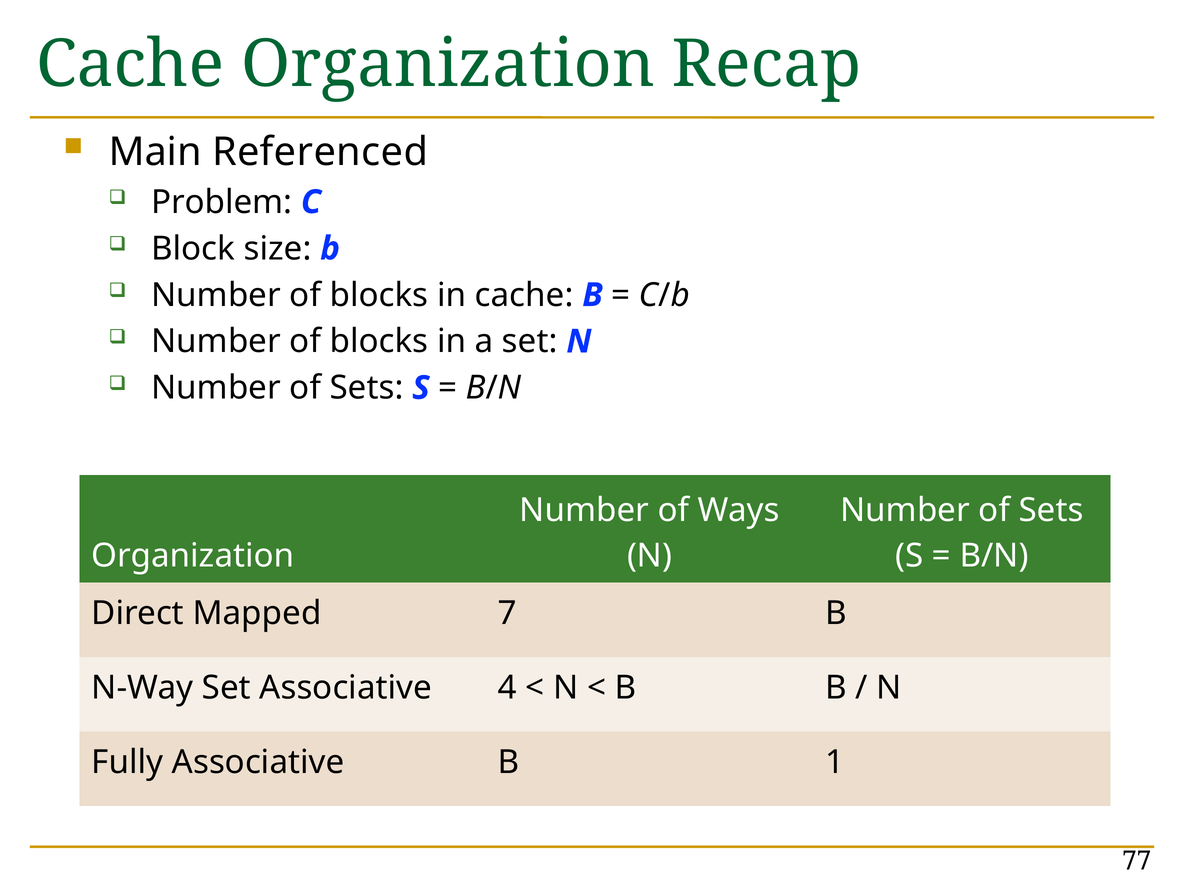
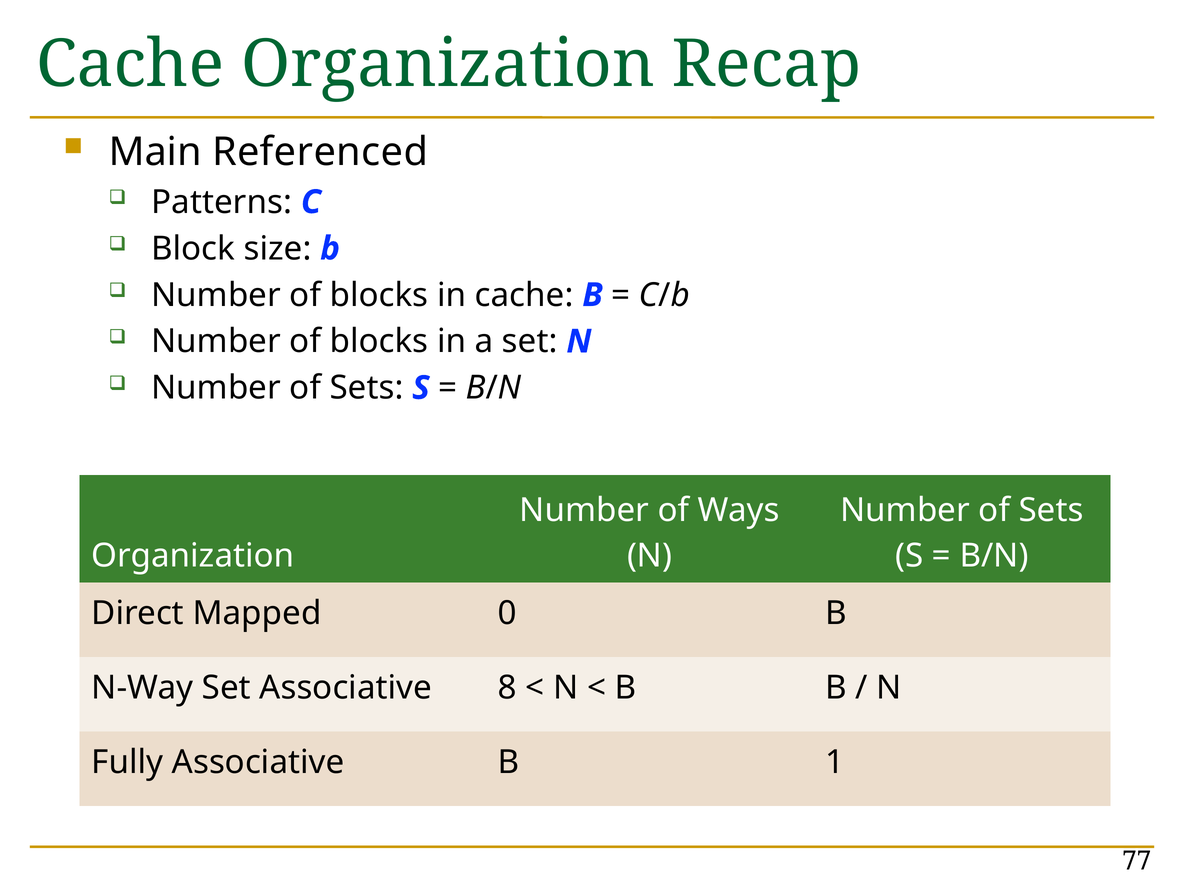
Problem: Problem -> Patterns (222, 202)
7: 7 -> 0 (507, 613)
4: 4 -> 8 (507, 687)
